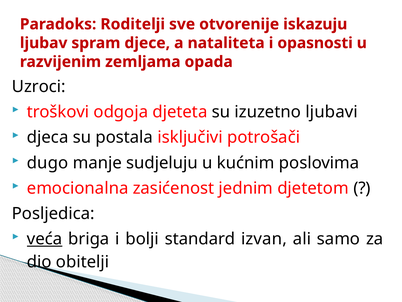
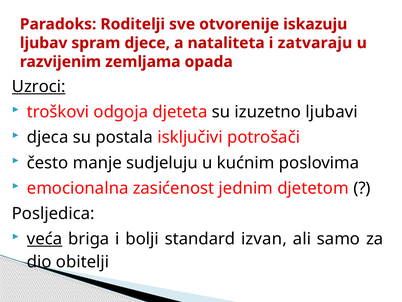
opasnosti: opasnosti -> zatvaraju (315, 43)
Uzroci underline: none -> present (39, 87)
dugo: dugo -> često (48, 163)
